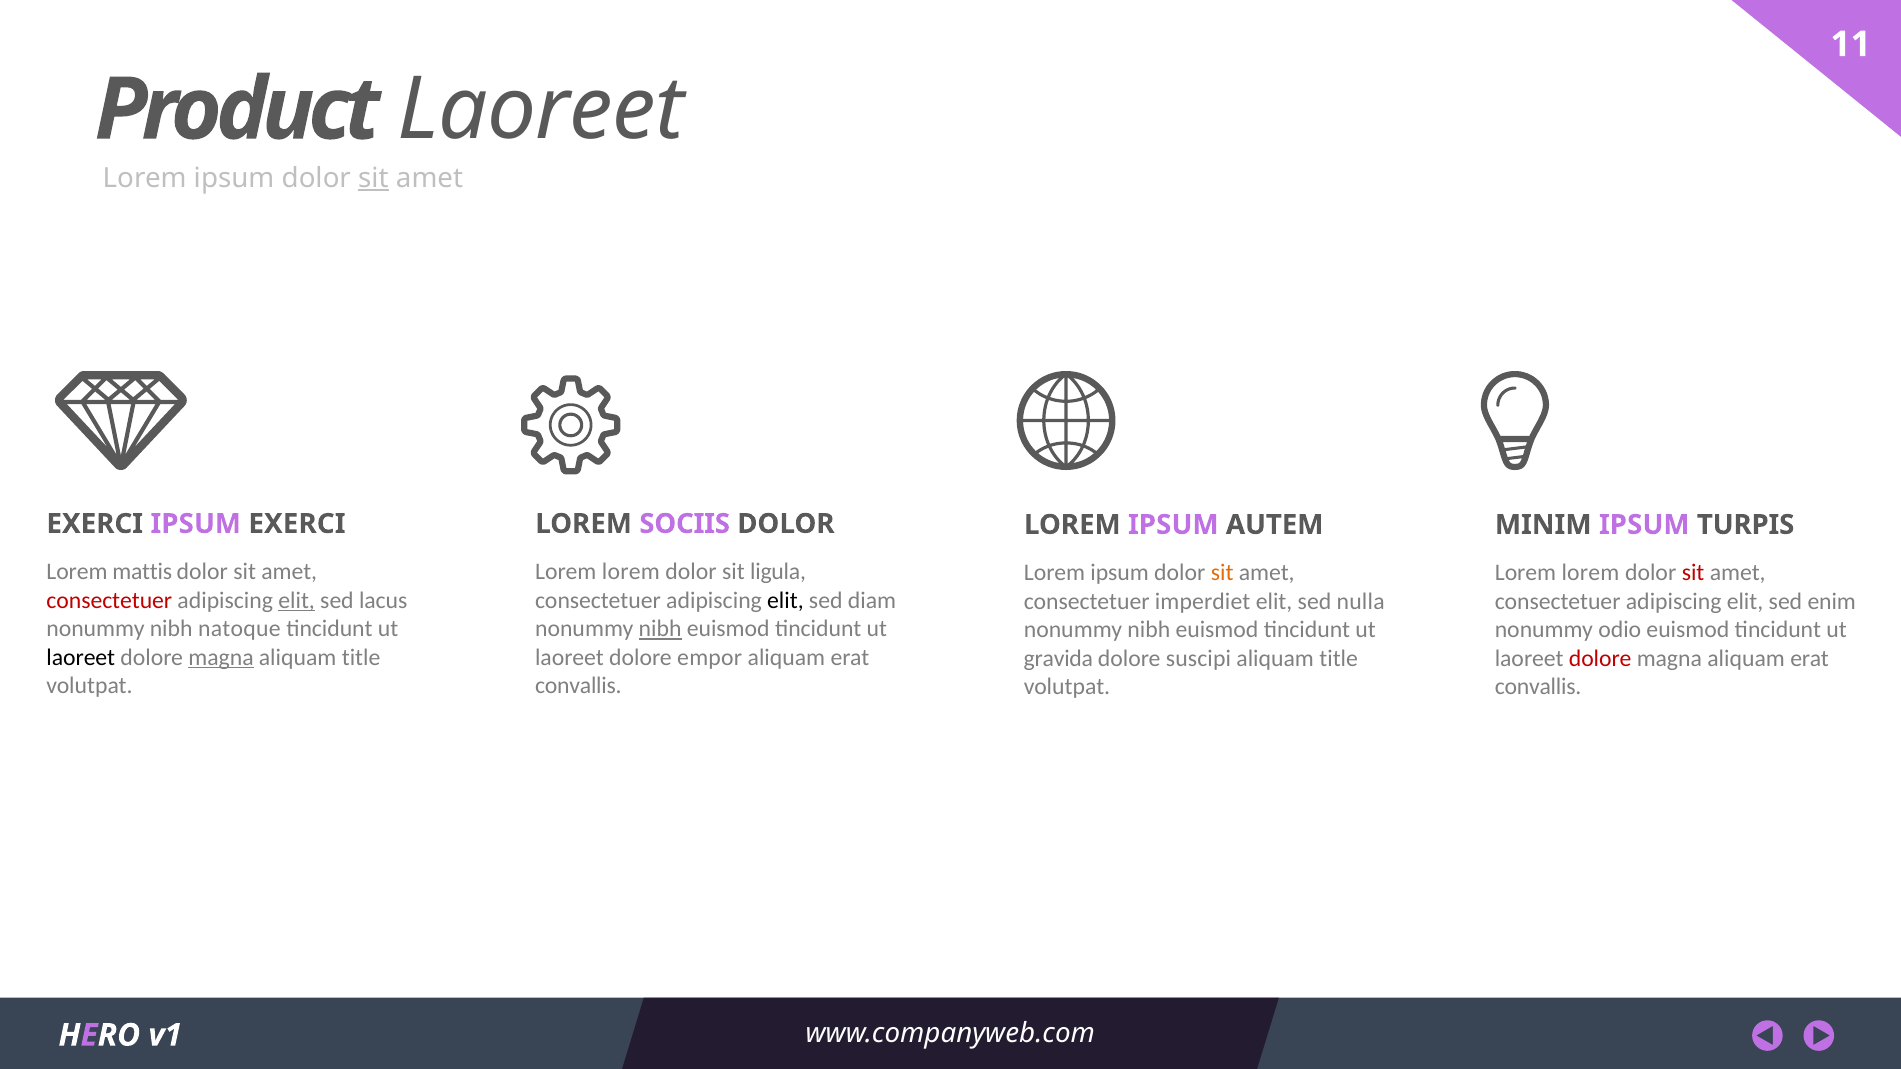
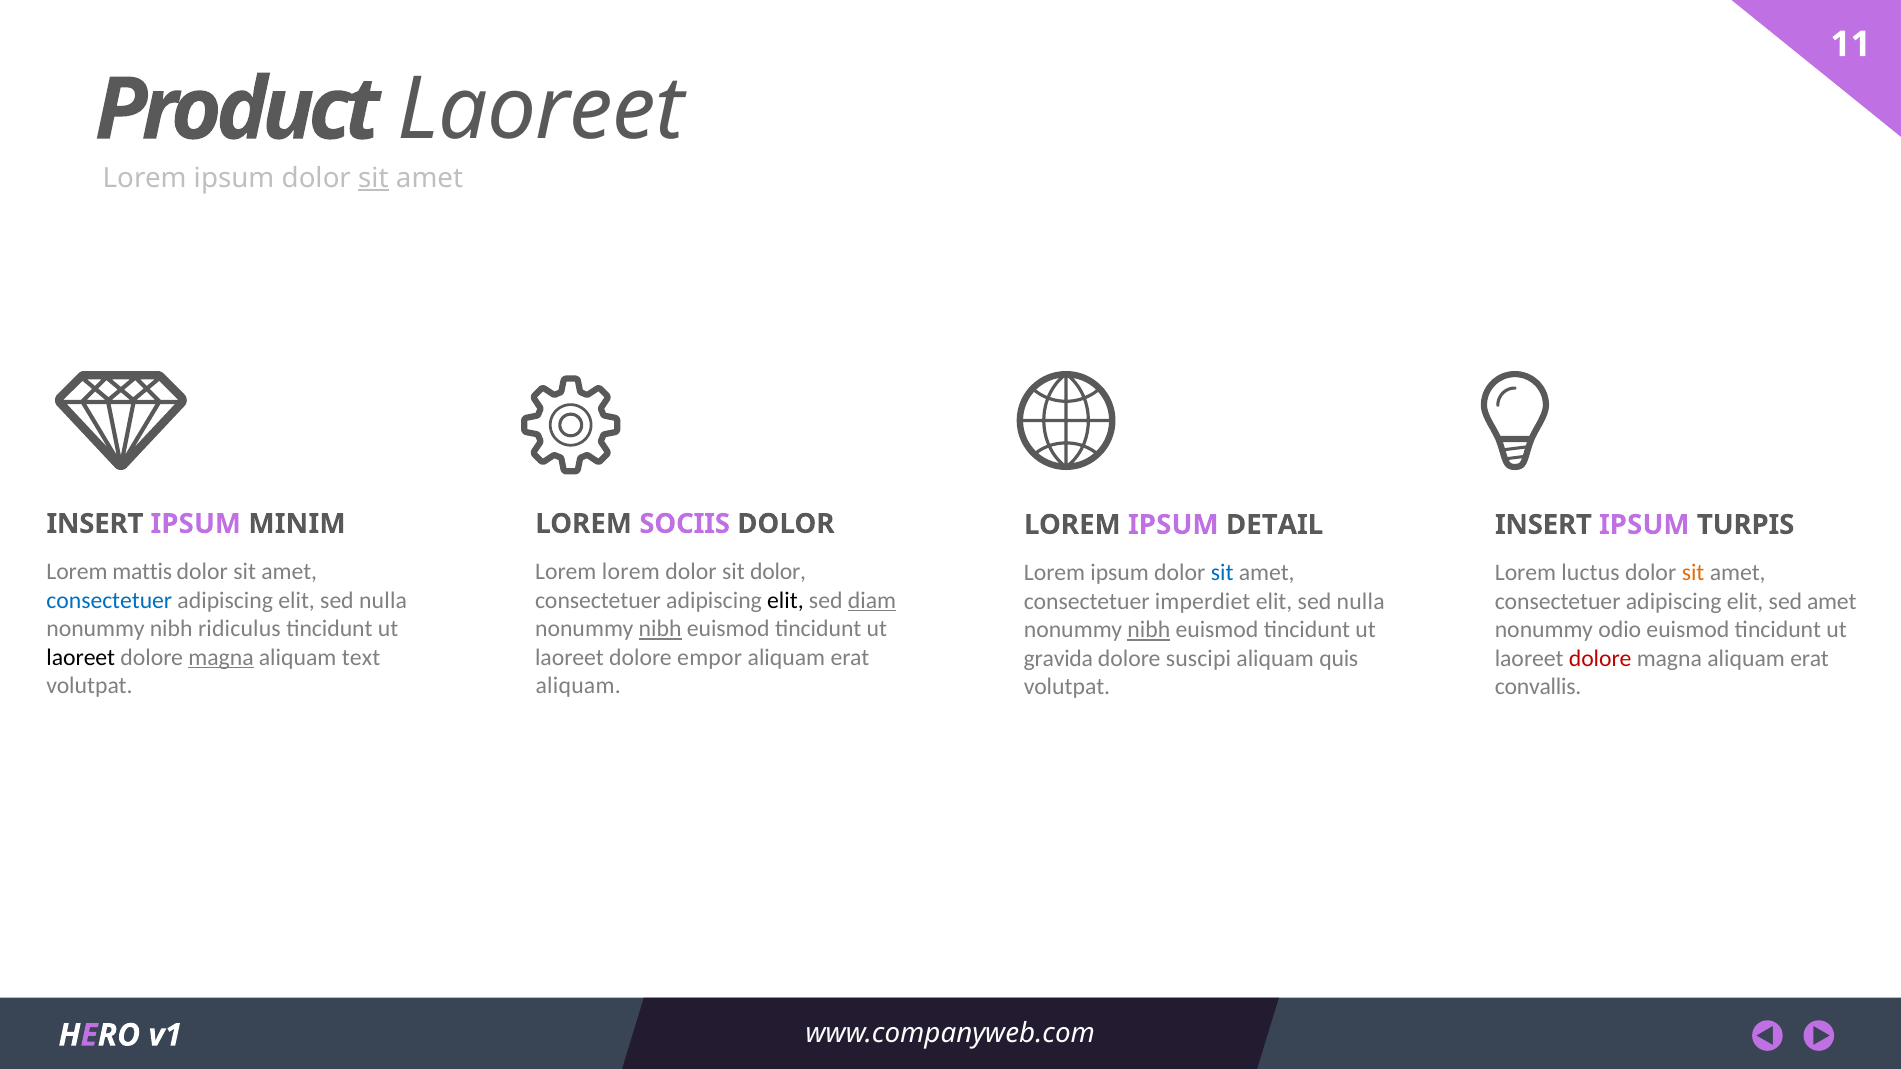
EXERCI: EXERCI -> INSERT (95, 524)
IPSUM EXERCI: EXERCI -> MINIM (297, 524)
AUTEM: AUTEM -> DETAIL (1275, 525)
MINIM: MINIM -> INSERT (1543, 525)
sit ligula: ligula -> dolor (778, 572)
sit colour: orange -> blue (1222, 573)
lorem: lorem -> luctus (1591, 573)
sit colour: red -> orange (1693, 573)
consectetuer colour: red -> blue (109, 601)
elit underline: present -> none (297, 601)
lacus: lacus -> nulla (383, 601)
diam underline: none -> present (872, 601)
sed enim: enim -> amet (1832, 602)
natoque: natoque -> ridiculus (239, 629)
nibh underline: none -> present (1149, 630)
title: title -> text (361, 658)
title: title -> quis (1339, 659)
convallis: convallis -> aliquam (578, 686)
